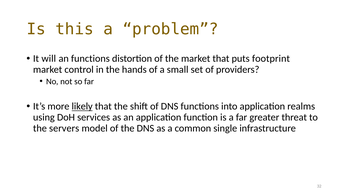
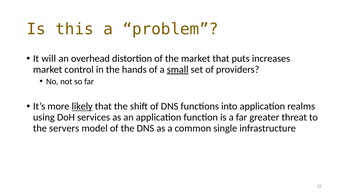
an functions: functions -> overhead (90, 59)
footprint: footprint -> increases (271, 59)
small underline: none -> present (178, 70)
